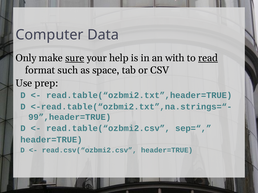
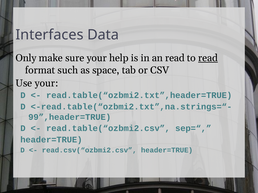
Computer: Computer -> Interfaces (49, 35)
sure underline: present -> none (75, 58)
an with: with -> read (175, 58)
Use prep: prep -> your (46, 83)
